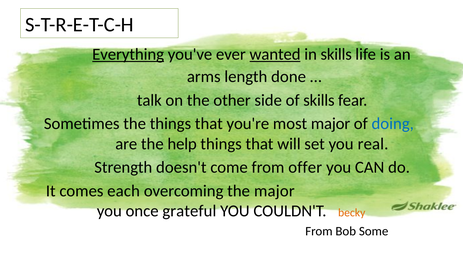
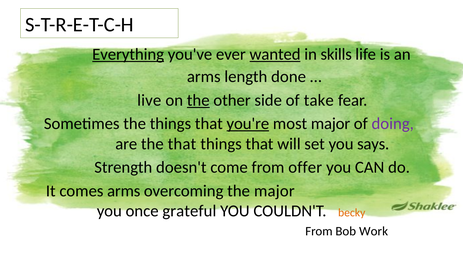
talk: talk -> live (149, 100)
the underline: none -> present (198, 100)
of skills: skills -> take (319, 100)
you're underline: none -> present (248, 123)
doing colour: blue -> purple (393, 123)
the help: help -> that (182, 144)
real: real -> says (373, 144)
comes each: each -> arms (124, 190)
Some: Some -> Work (374, 231)
